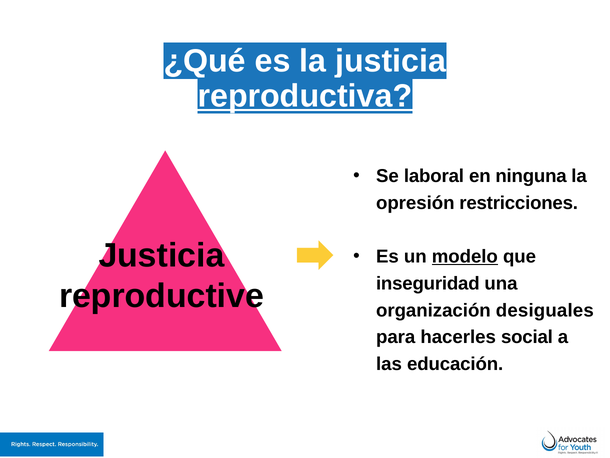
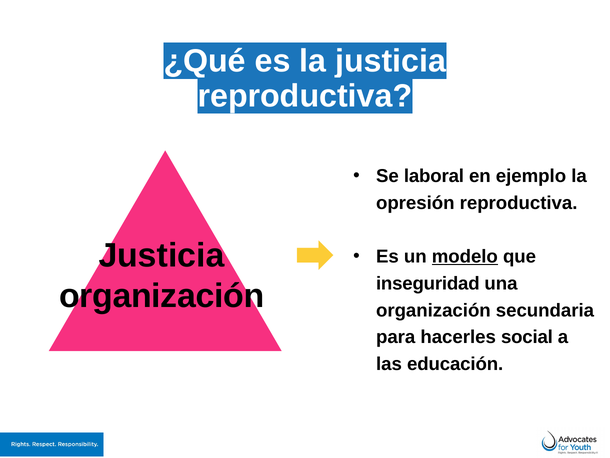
reproductiva underline: present -> none (305, 96)
ninguna: ninguna -> ejemplo (531, 176)
opresión restricciones: restricciones -> reproductiva (519, 203)
reproductive: reproductive -> organización (162, 296)
desiguales: desiguales -> secundaria (545, 310)
